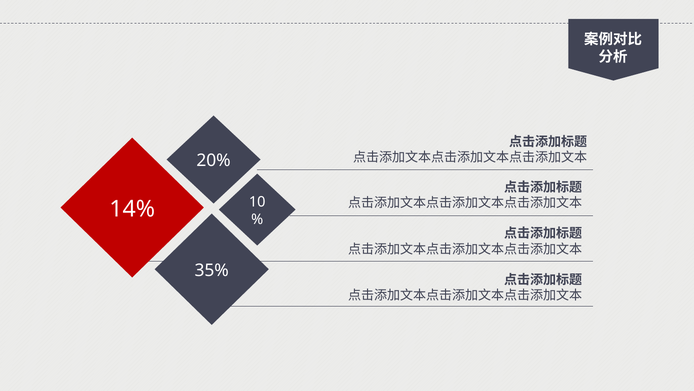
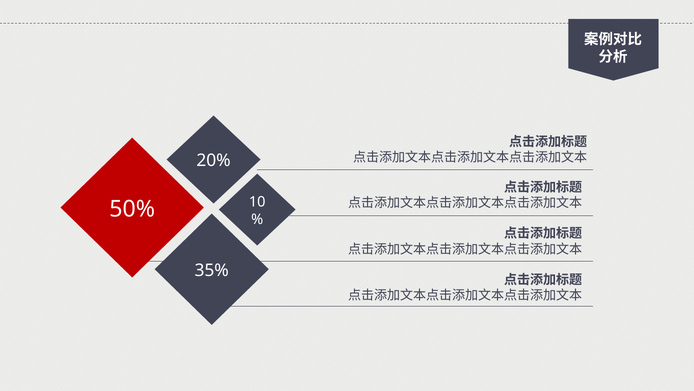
14%: 14% -> 50% (132, 209)
